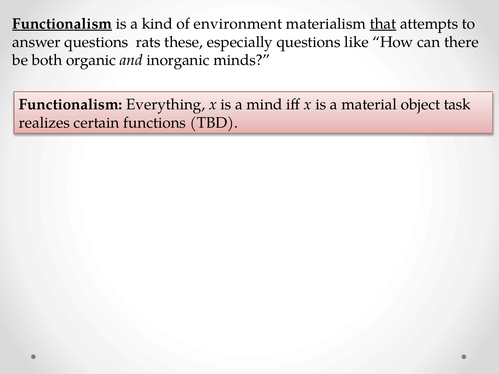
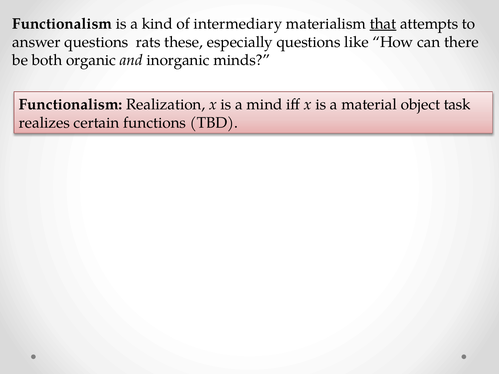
Functionalism underline: present -> none (62, 24)
environment: environment -> intermediary (238, 24)
Everything: Everything -> Realization (166, 104)
